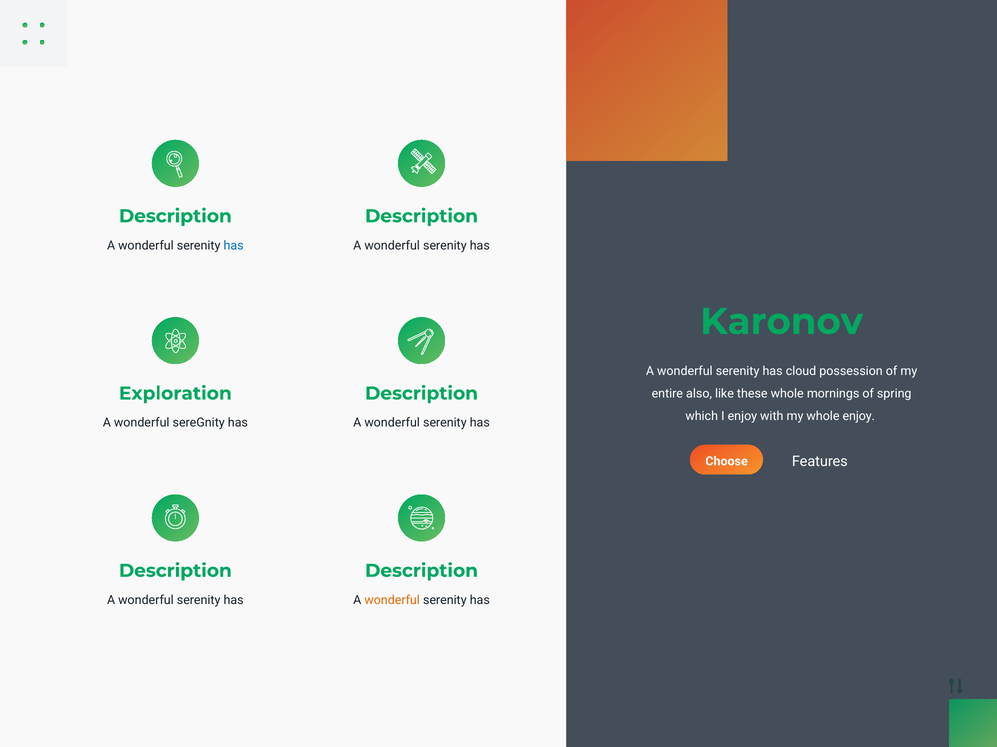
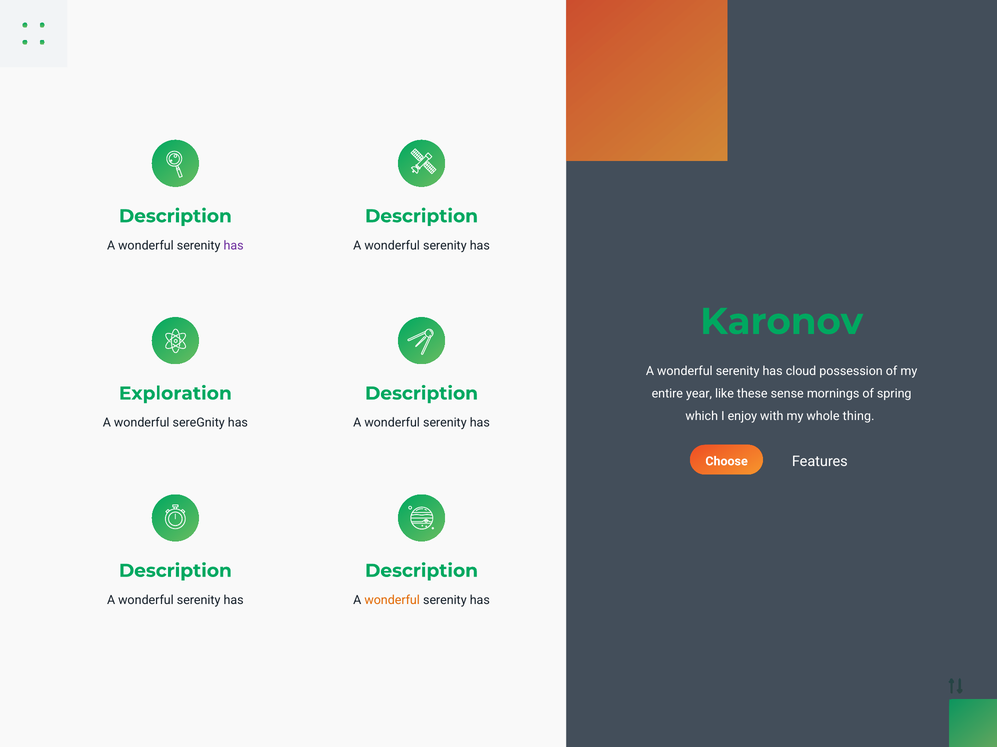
has colour: blue -> purple (234, 246)
also: also -> year (699, 394)
these whole: whole -> sense (787, 394)
whole enjoy: enjoy -> thing (859, 417)
